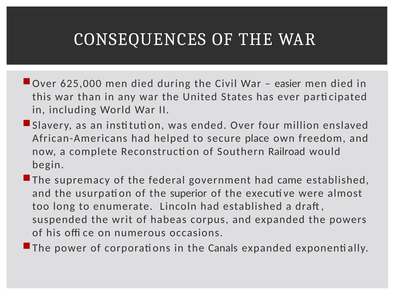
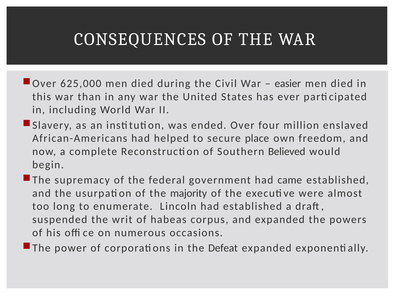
Railroad: Railroad -> Believed (287, 152)
superior: superior -> majority (189, 193)
Canals: Canals -> Defeat (223, 248)
